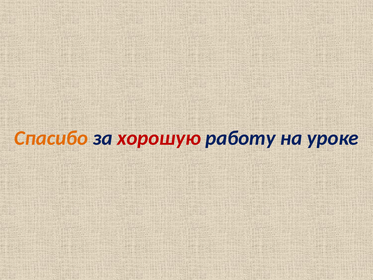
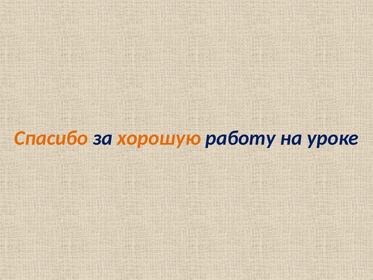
хорошую colour: red -> orange (159, 138)
